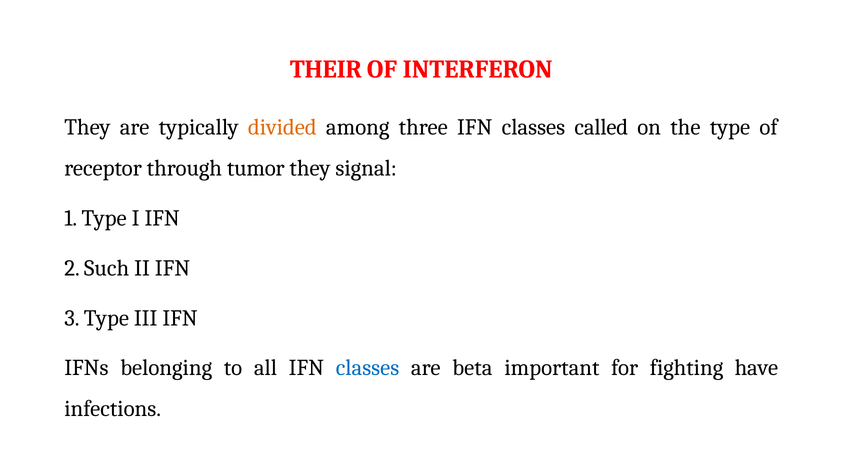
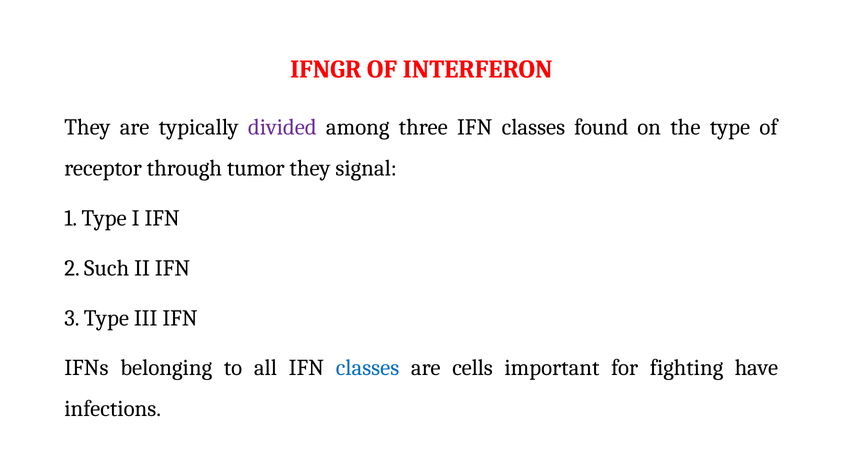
THEIR: THEIR -> IFNGR (326, 69)
divided colour: orange -> purple (282, 127)
called: called -> found (601, 127)
beta: beta -> cells (473, 368)
